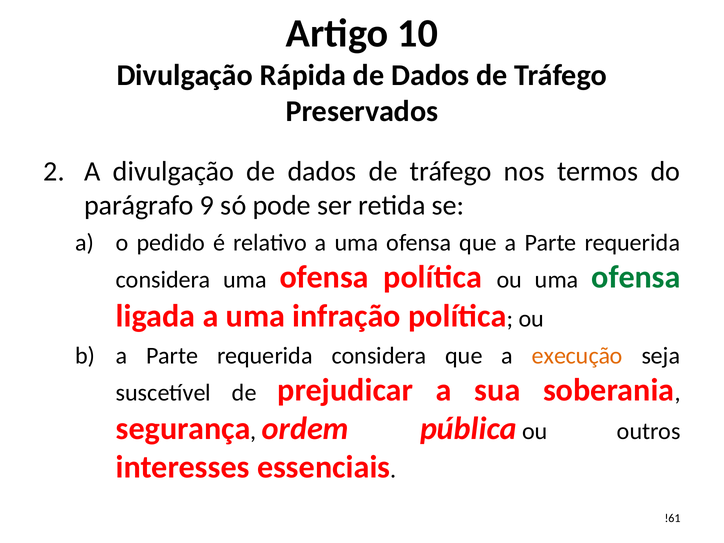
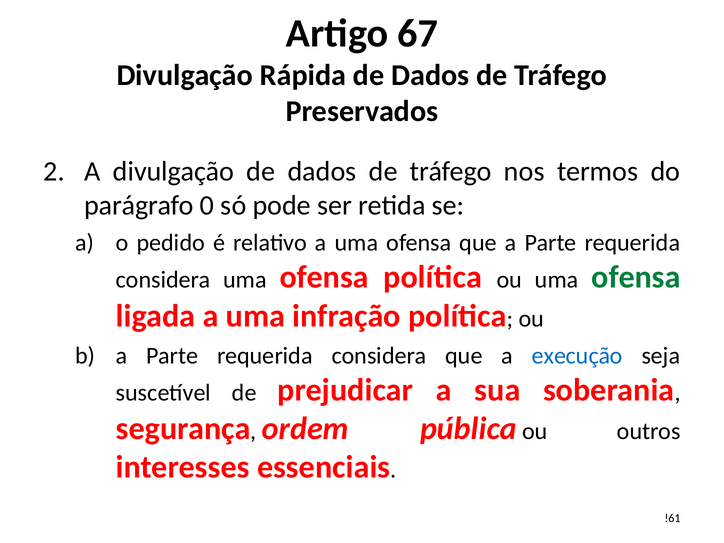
10: 10 -> 67 (418, 34)
9: 9 -> 0 (207, 205)
execução colour: orange -> blue (577, 356)
